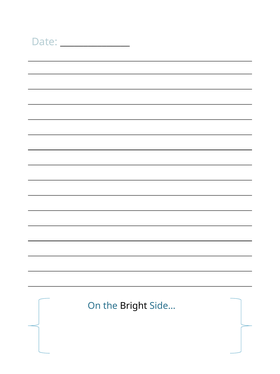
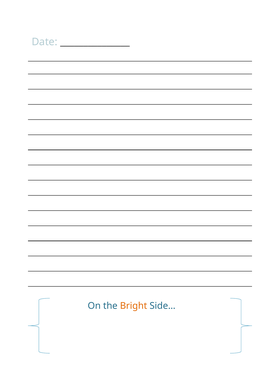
Bright colour: black -> orange (134, 305)
